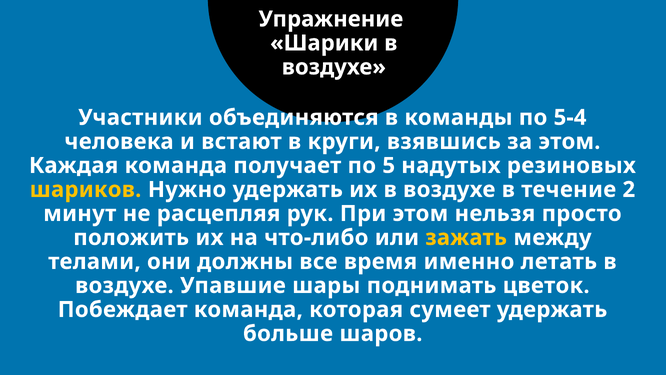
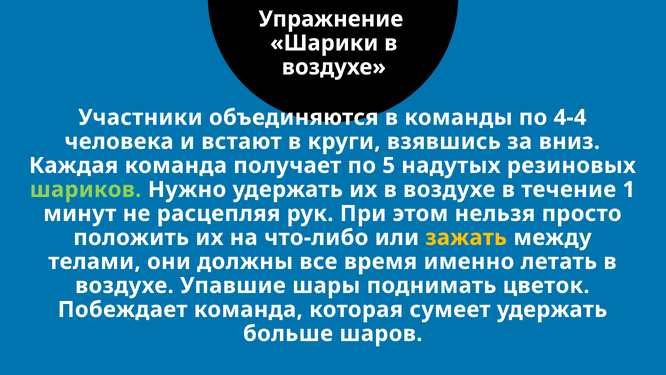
5-4: 5-4 -> 4-4 (570, 117)
за этом: этом -> вниз (569, 141)
шариков colour: yellow -> light green (85, 189)
2: 2 -> 1 (629, 189)
